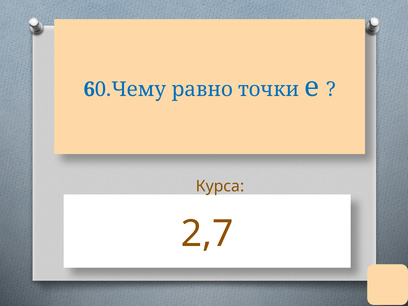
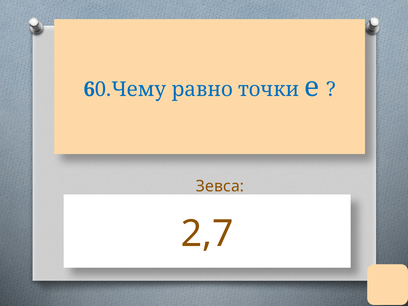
Курса: Курса -> Зевса (220, 186)
